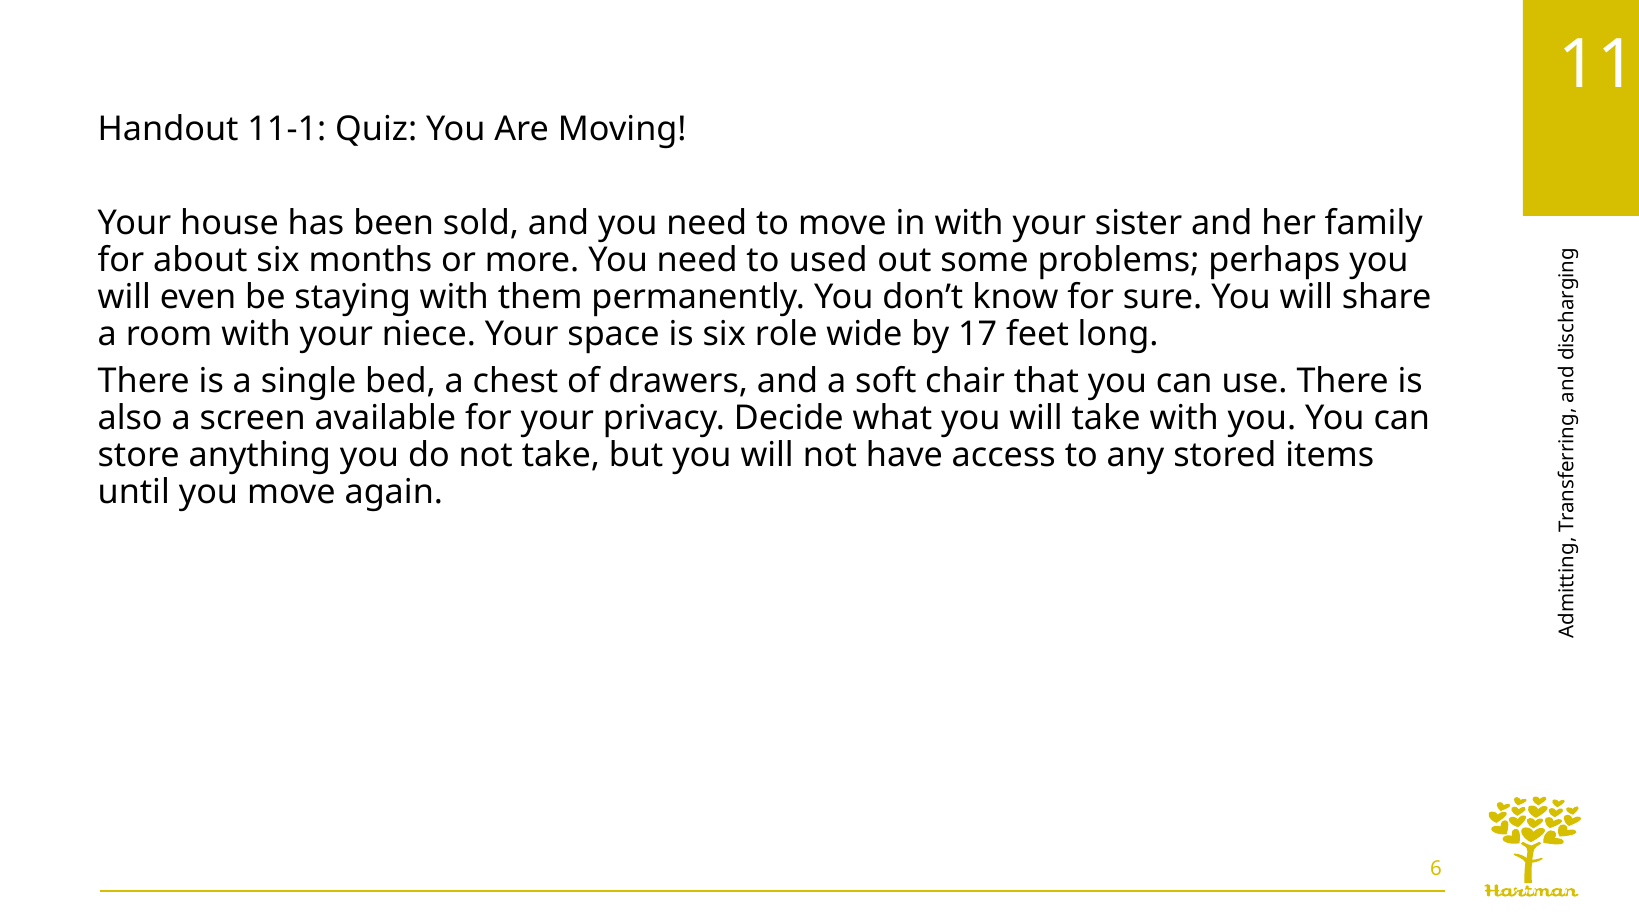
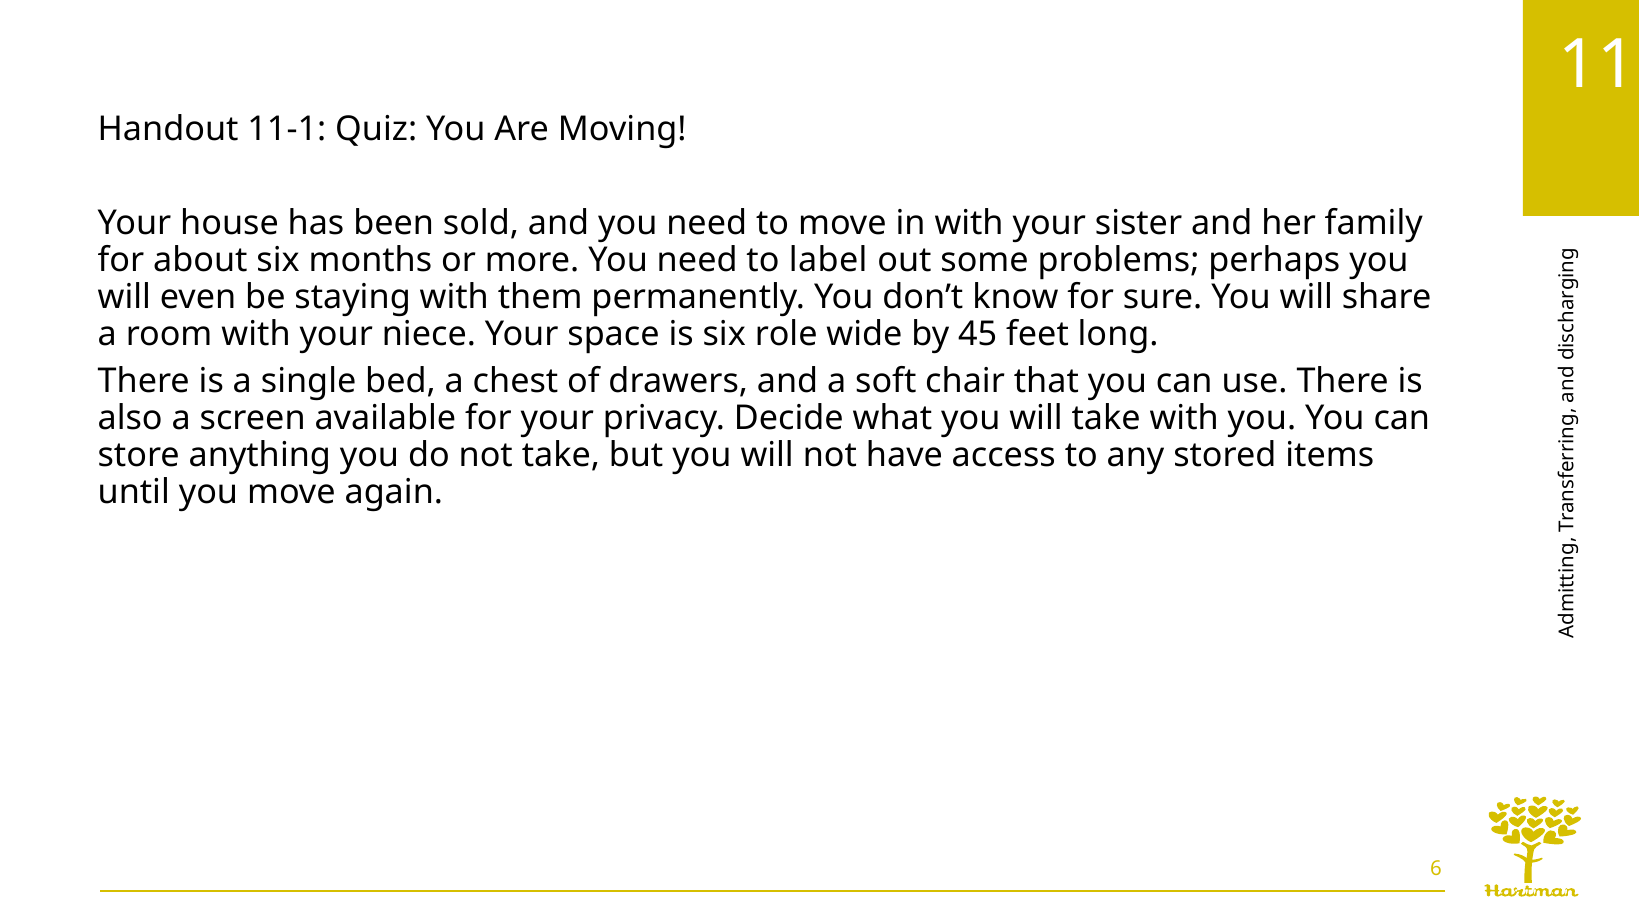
used: used -> label (828, 260)
17: 17 -> 45 (978, 334)
